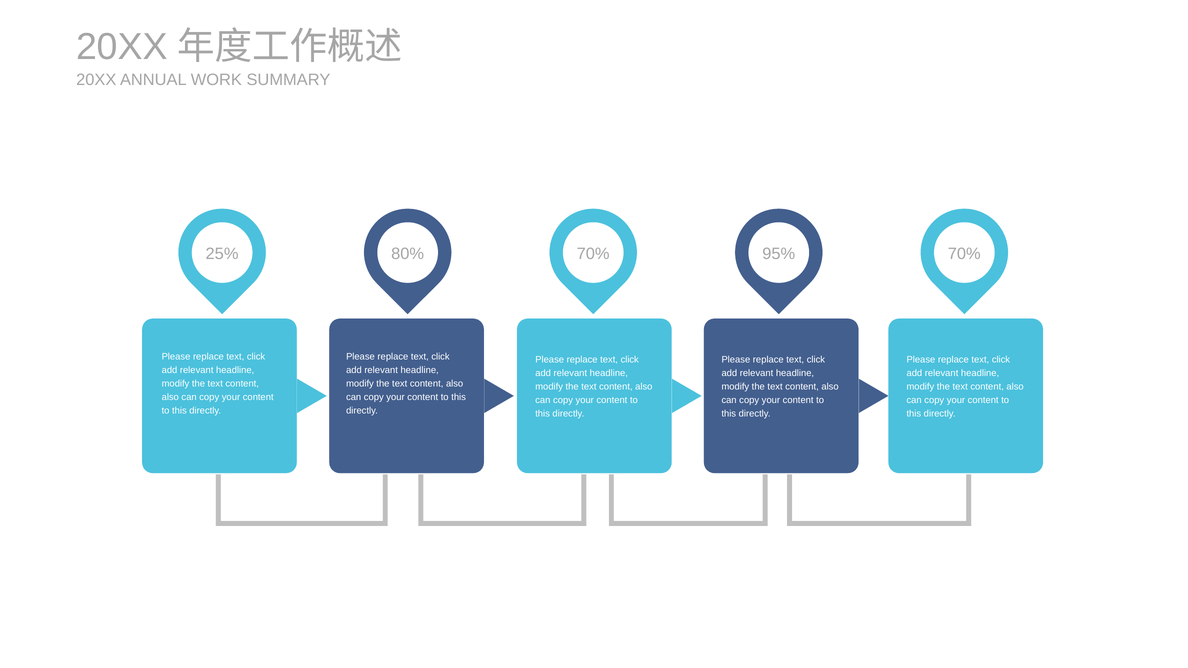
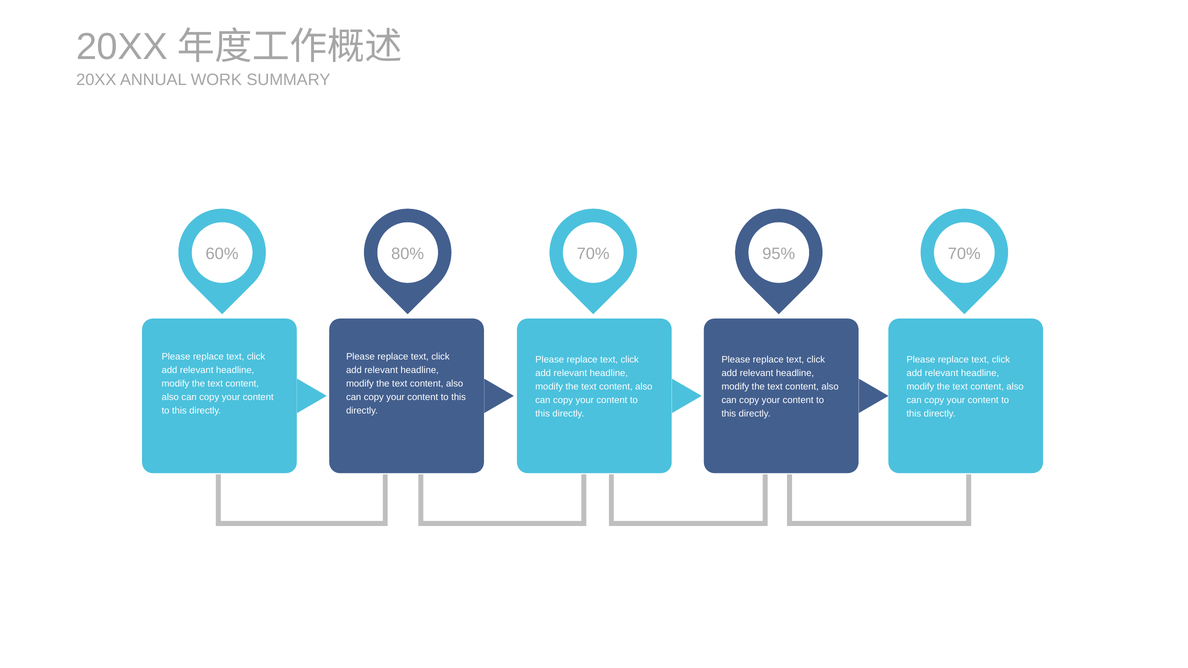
25%: 25% -> 60% (222, 254)
